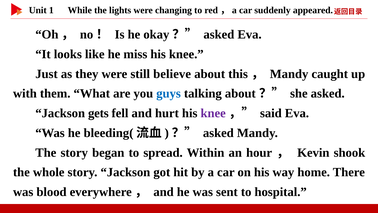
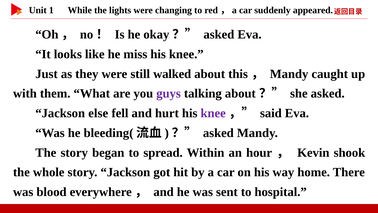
believe: believe -> walked (172, 74)
guys colour: blue -> purple (169, 93)
gets: gets -> else (98, 113)
